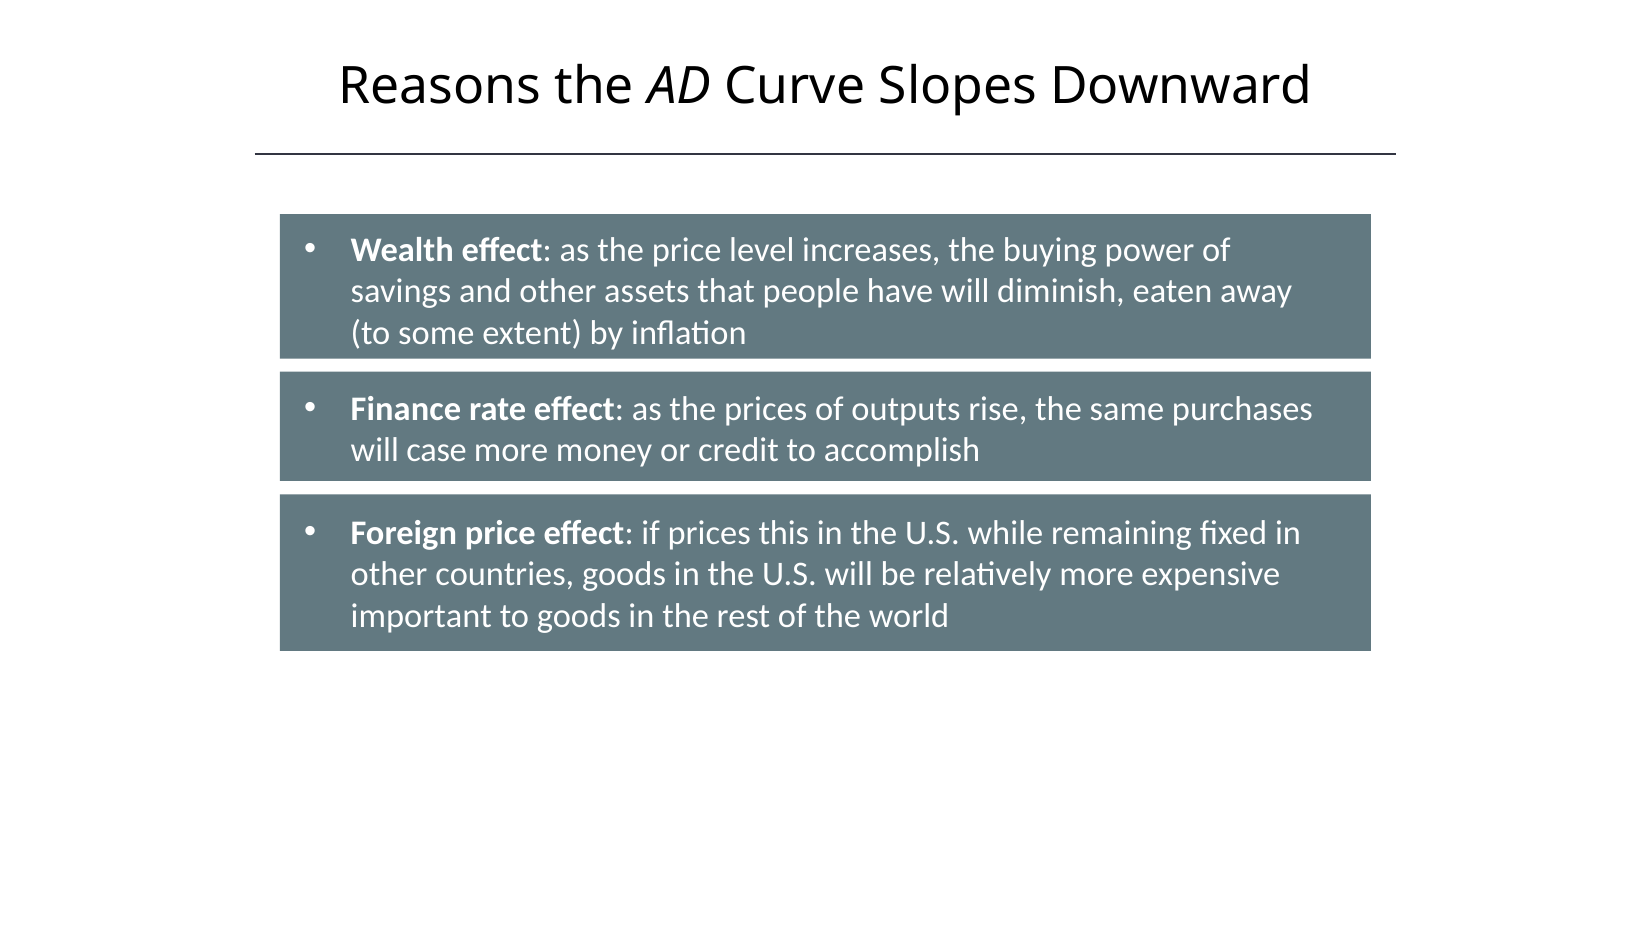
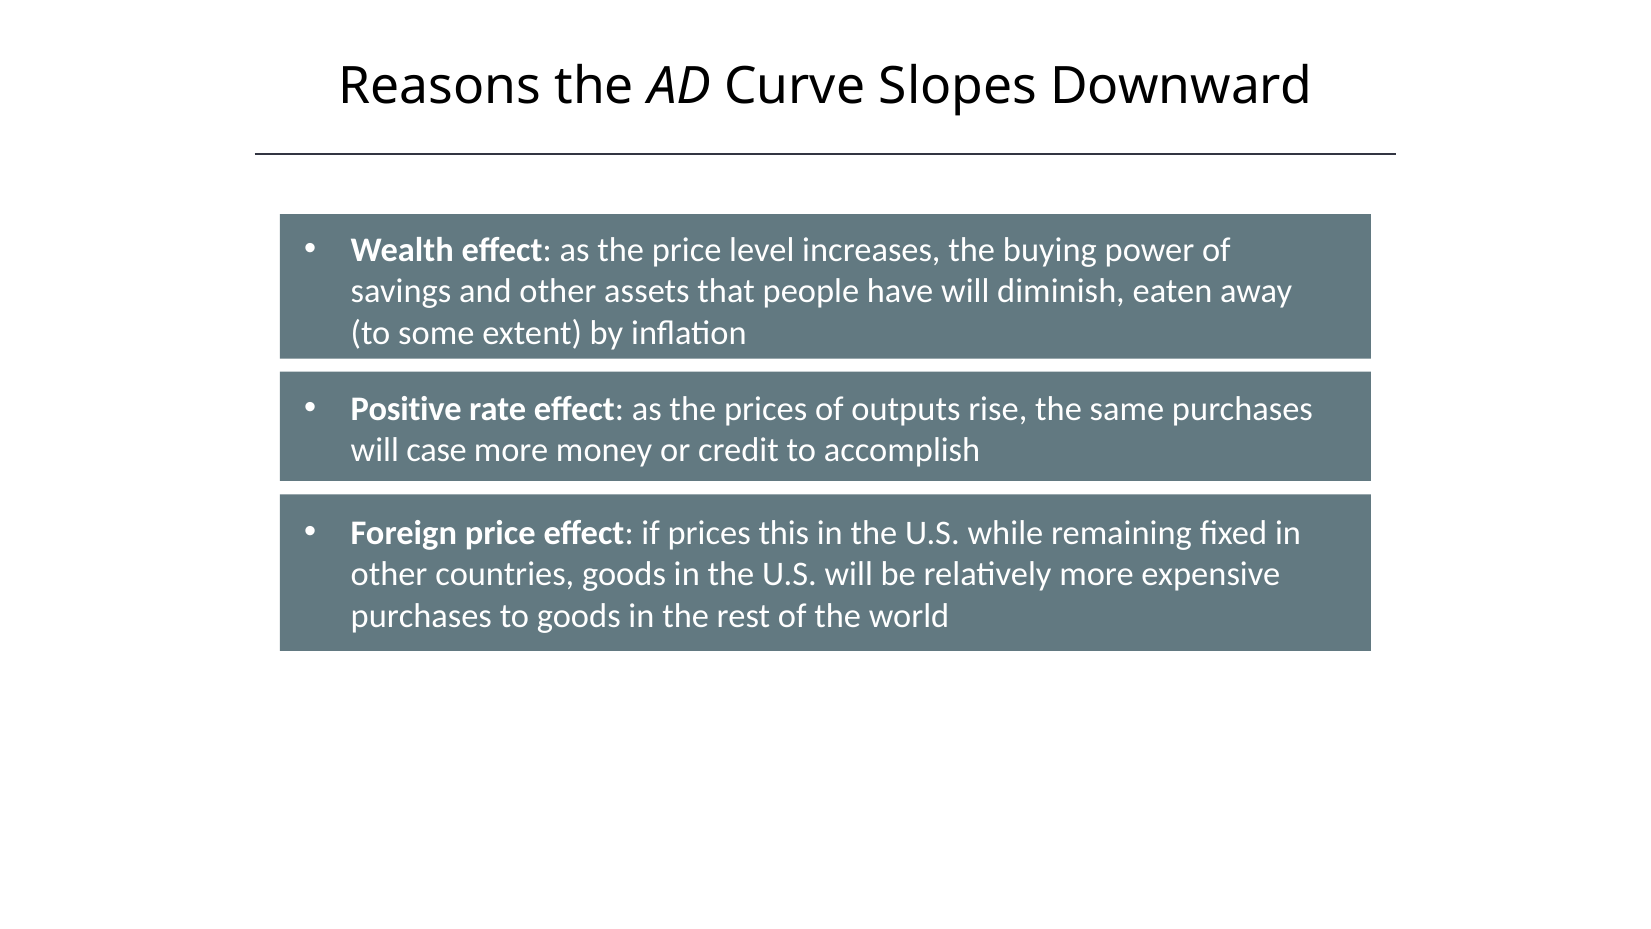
Finance: Finance -> Positive (406, 409)
important: important -> purchases (421, 616)
